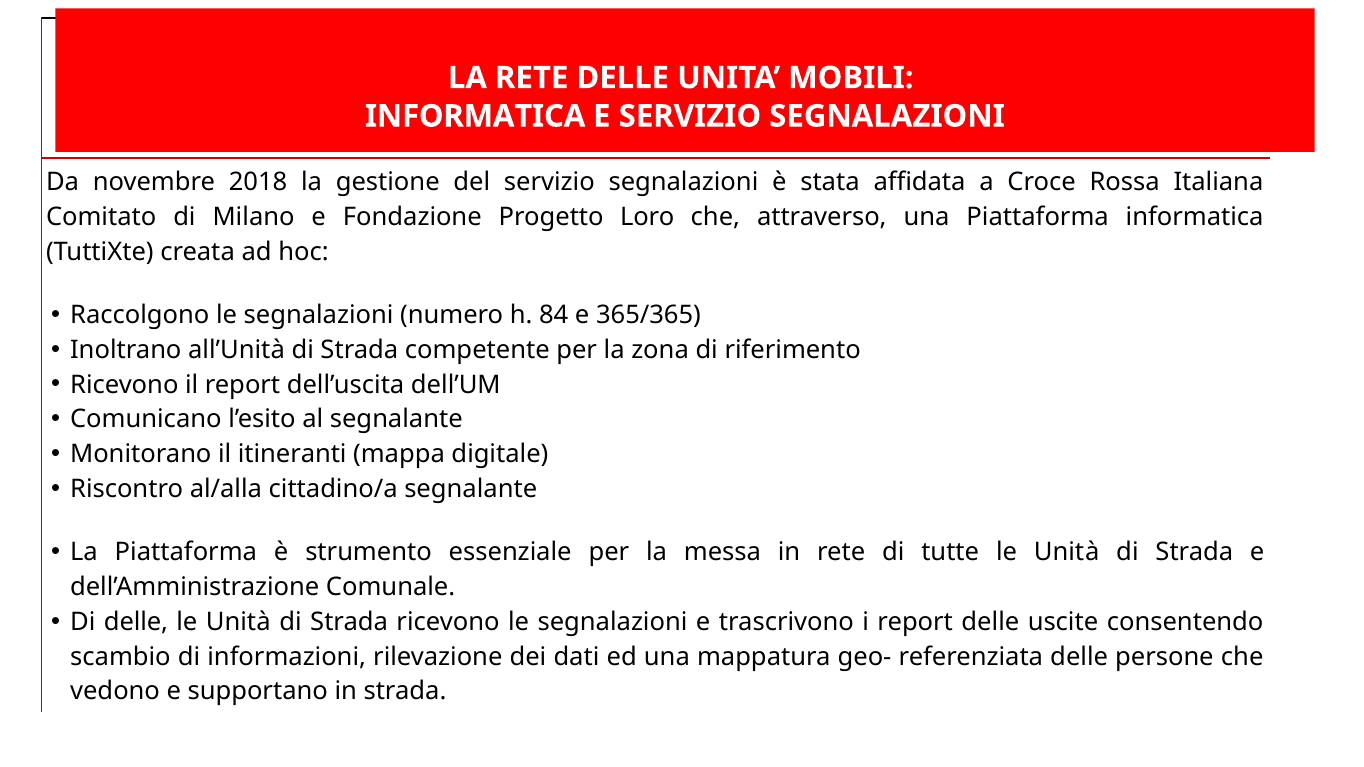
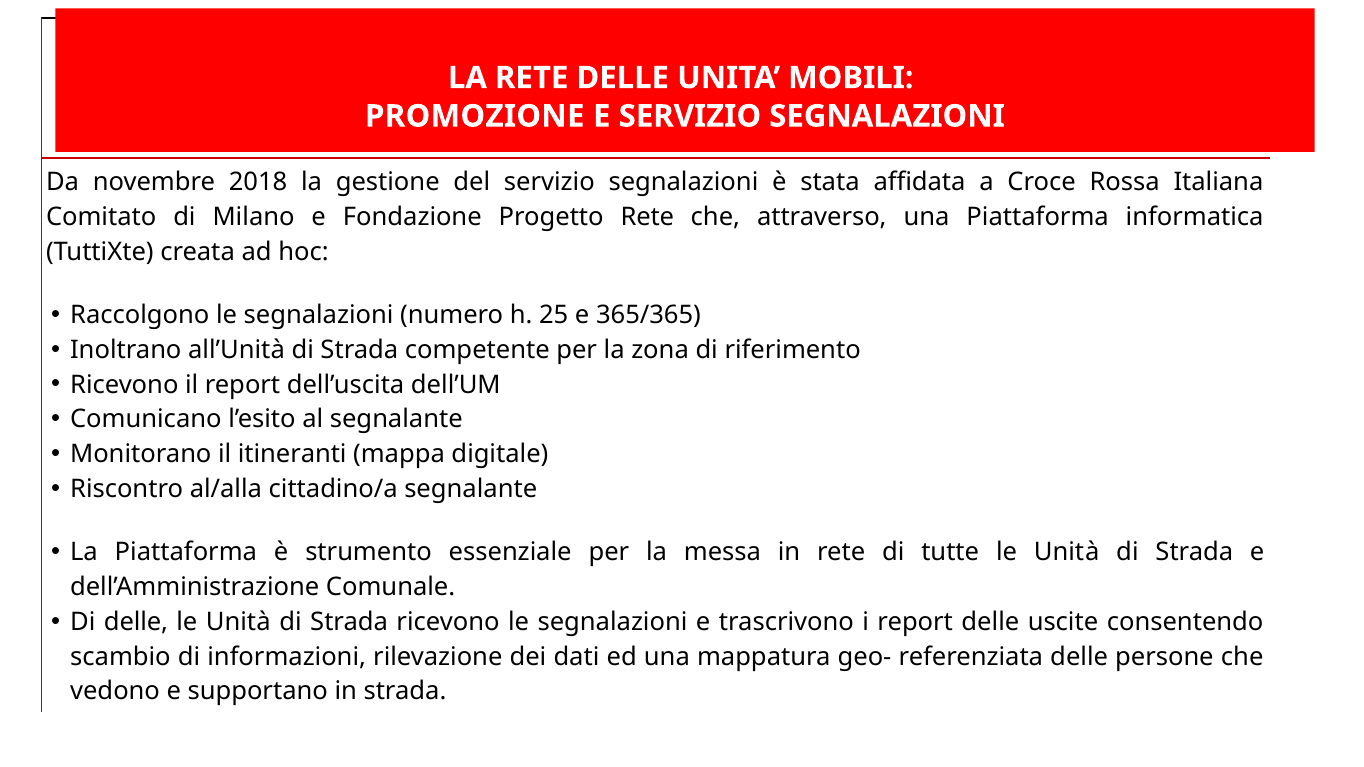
INFORMATICA: INFORMATICA -> PROMOZIONE (475, 116)
Progetto Loro: Loro -> Rete (647, 217)
84: 84 -> 25 (554, 315)
